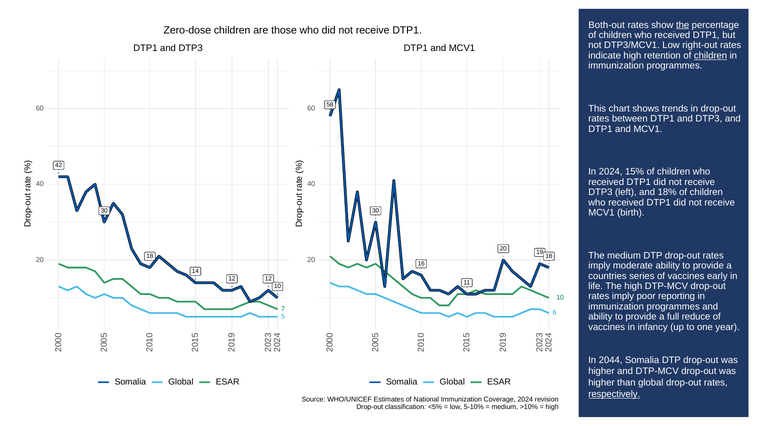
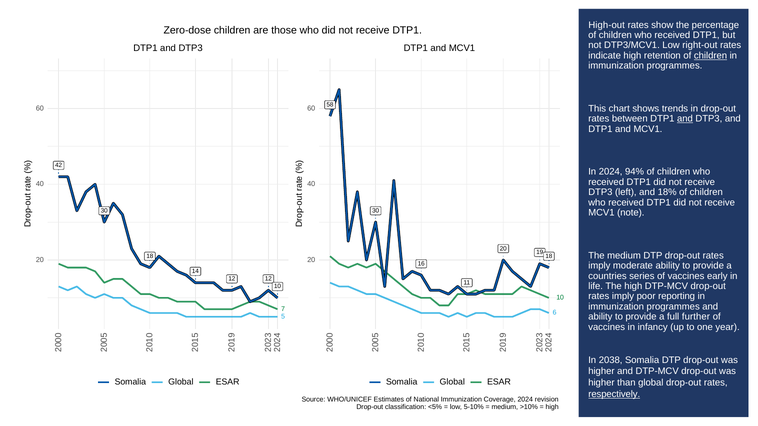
Both-out: Both-out -> High-out (607, 25)
the underline: present -> none (683, 25)
and underline: none -> present (685, 119)
15%: 15% -> 94% (635, 172)
birth: birth -> note (631, 213)
reduce: reduce -> further (696, 317)
2044: 2044 -> 2038 (611, 360)
